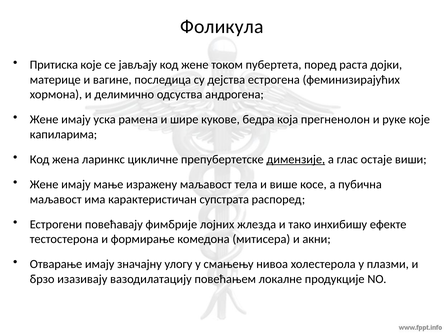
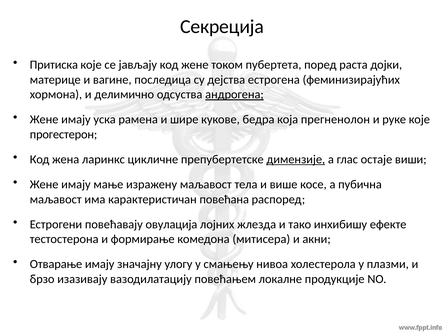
Фоликула: Фоликула -> Секреција (222, 27)
андрогена underline: none -> present (234, 94)
капиларима: капиларима -> прогестерон (64, 134)
супстрата: супстрата -> повећана (224, 199)
фимбрије: фимбрије -> овулација (171, 224)
